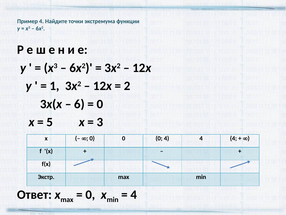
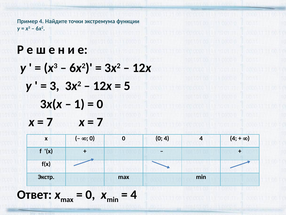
1: 1 -> 3 (54, 86)
2: 2 -> 5 (127, 86)
6: 6 -> 1 (79, 104)
5: 5 -> 7 (50, 122)
3: 3 -> 7 (100, 122)
